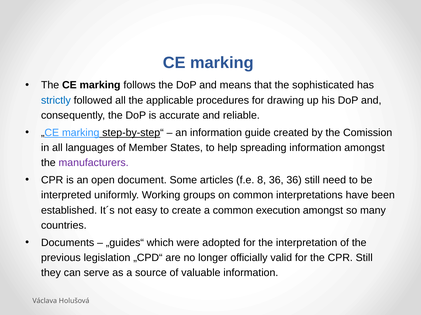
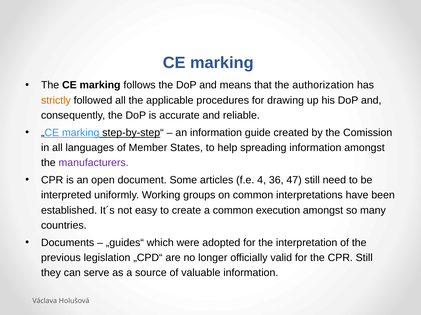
sophisticated: sophisticated -> authorization (323, 85)
strictly colour: blue -> orange (56, 101)
8: 8 -> 4 (262, 180)
36 36: 36 -> 47 (294, 180)
